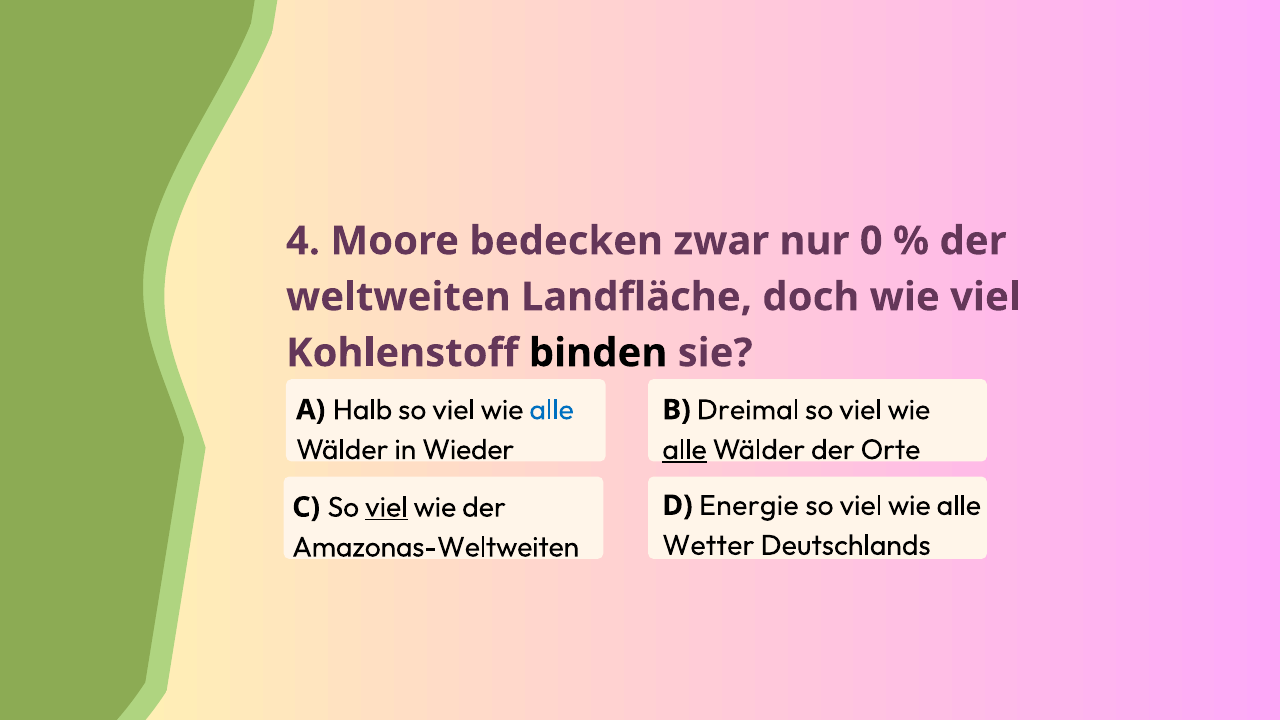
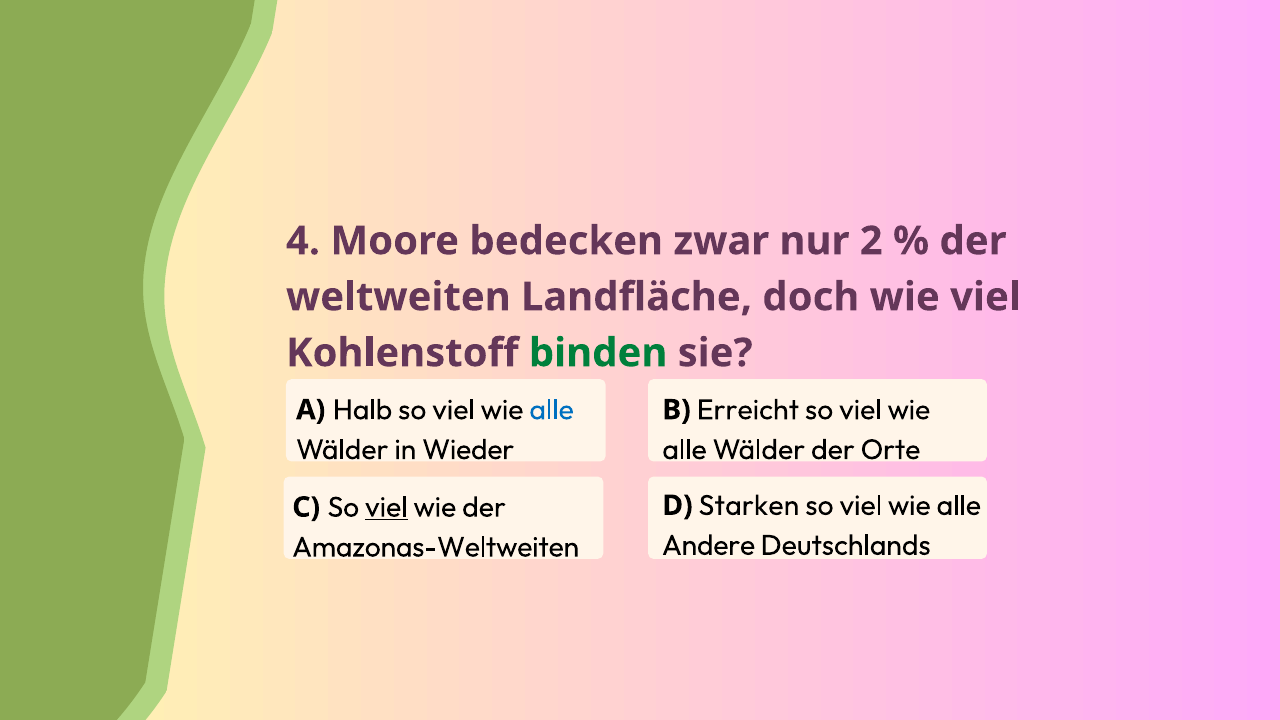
0: 0 -> 2 (871, 241)
binden colour: black -> green (598, 353)
Dreimal: Dreimal -> Erreicht (748, 410)
alle underline: present -> none (684, 450)
Energie: Energie -> Starken (749, 506)
Wetter: Wetter -> Andere (709, 545)
